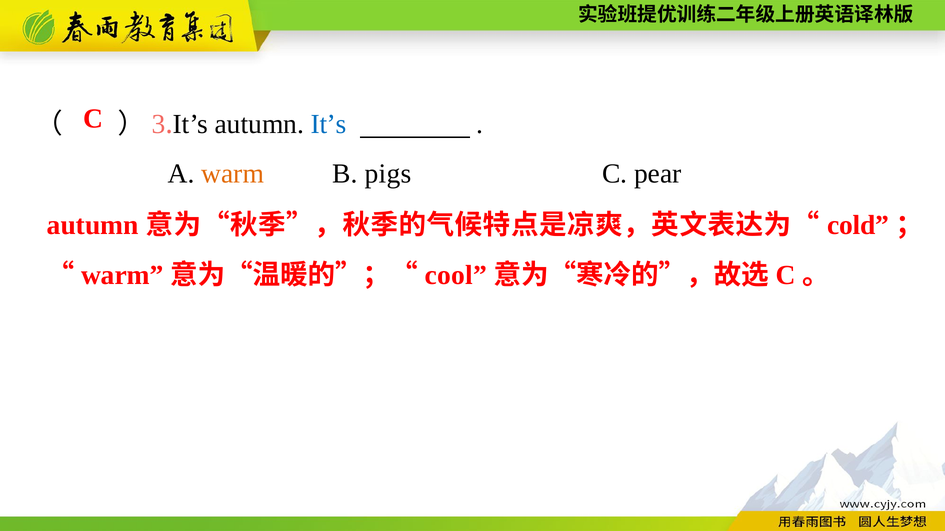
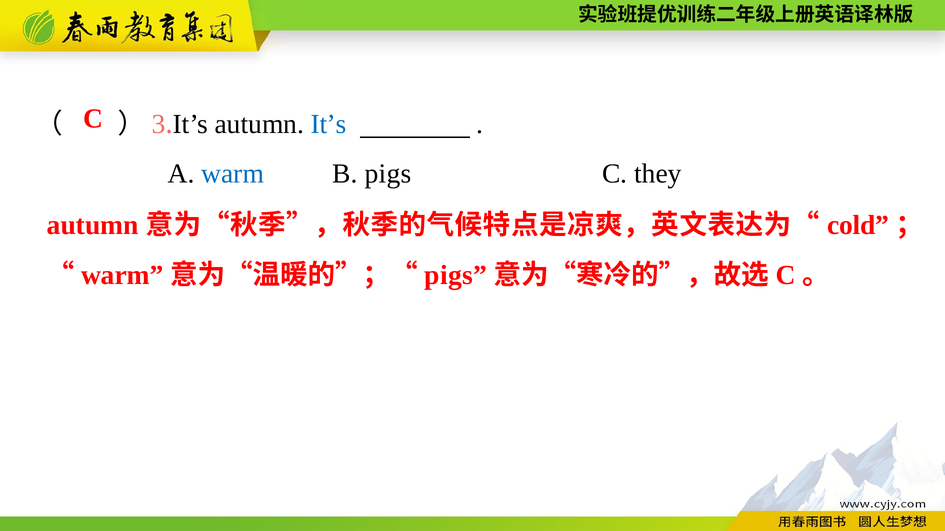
warm colour: orange -> blue (233, 174)
pear: pear -> they (658, 174)
cool: cool -> pigs (456, 275)
